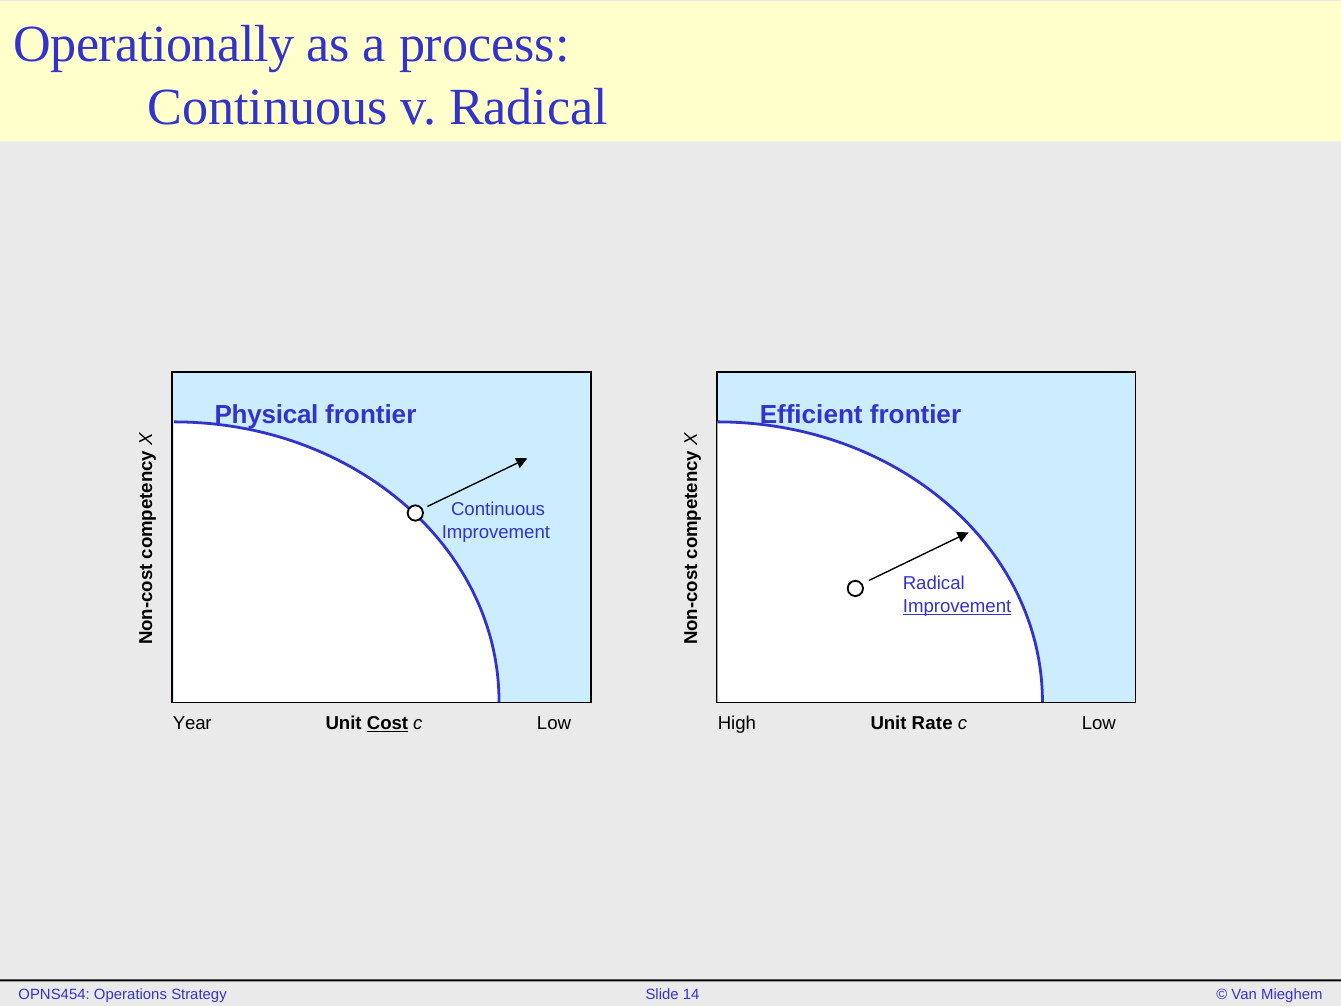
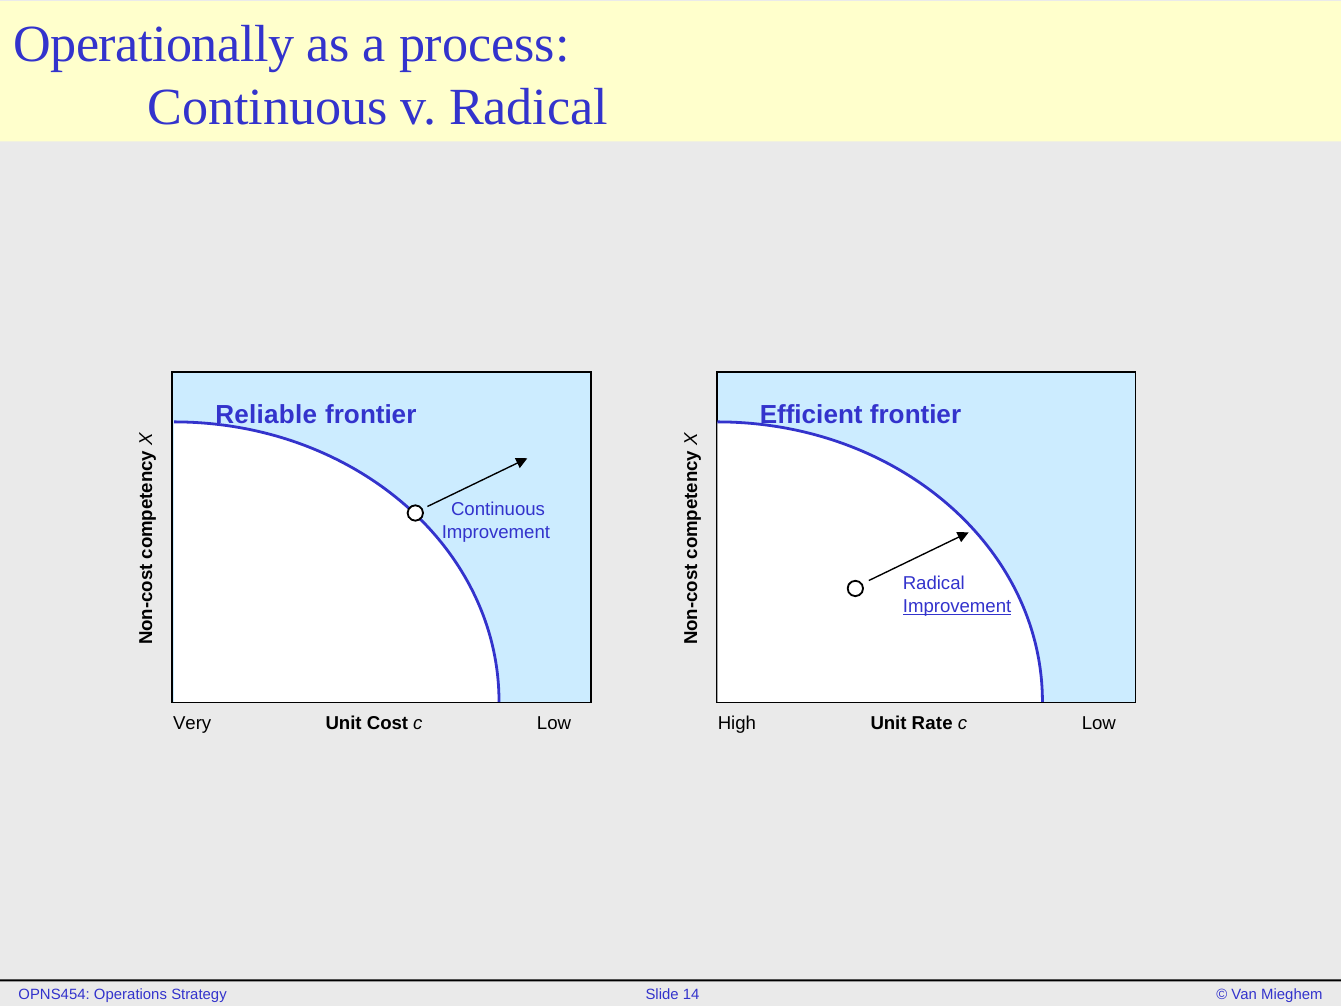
Physical: Physical -> Reliable (266, 415)
Year: Year -> Very (192, 723)
Cost underline: present -> none (388, 723)
